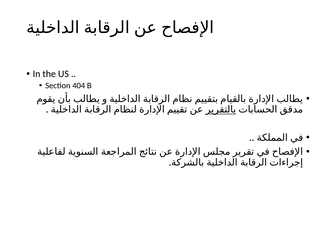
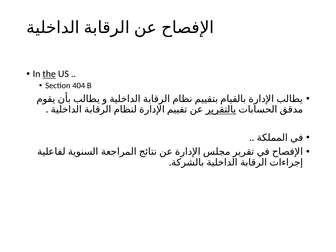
the underline: none -> present (49, 74)
